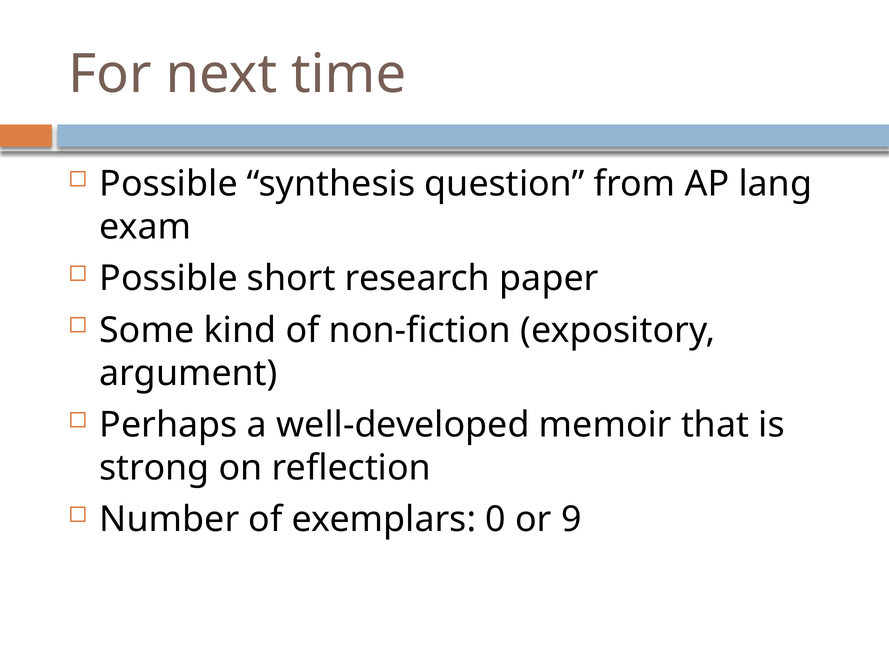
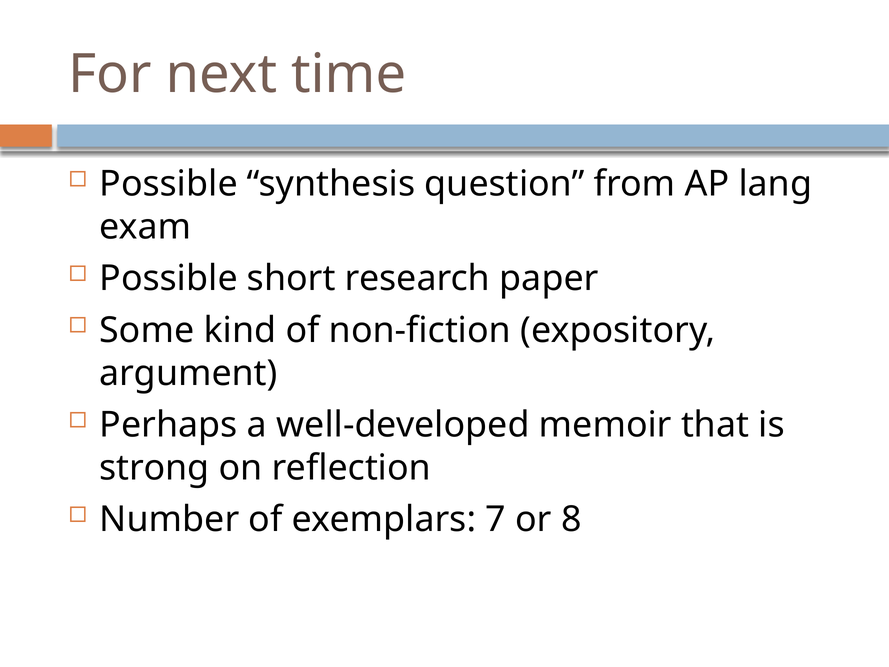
0: 0 -> 7 (496, 519)
9: 9 -> 8 (571, 519)
